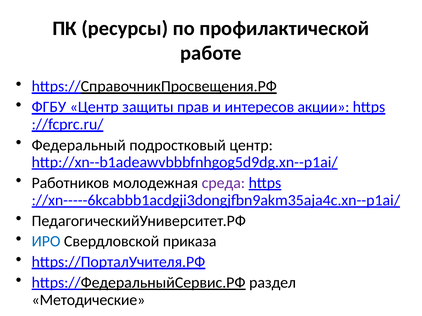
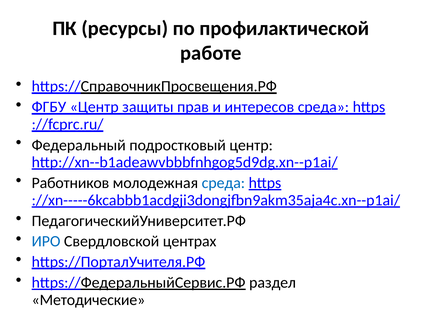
интересов акции: акции -> среда (323, 107)
среда colour: purple -> blue (223, 183)
приказа: приказа -> центрах (190, 242)
